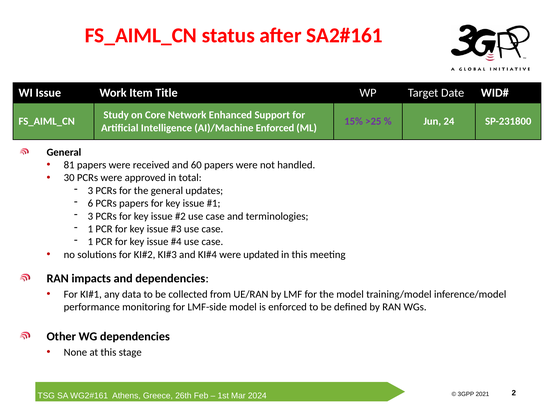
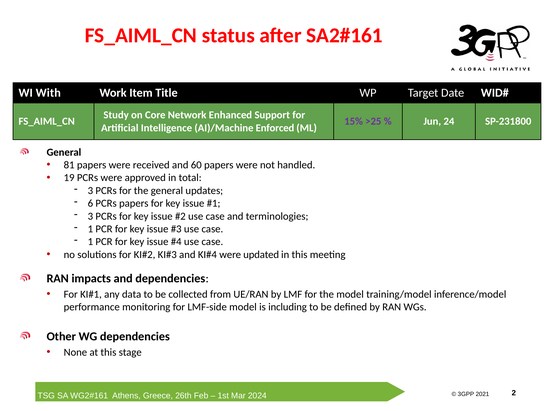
WI Issue: Issue -> With (48, 93)
30: 30 -> 19 (69, 178)
is enforced: enforced -> including (288, 307)
